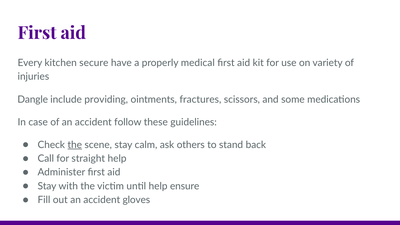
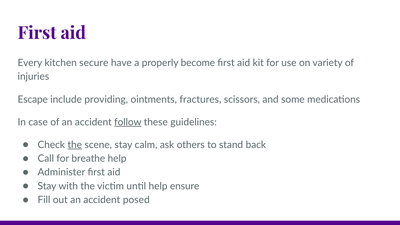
medical: medical -> become (198, 63)
Dangle: Dangle -> Escape (33, 99)
follow underline: none -> present (128, 122)
straight: straight -> breathe (88, 159)
gloves: gloves -> posed (136, 200)
